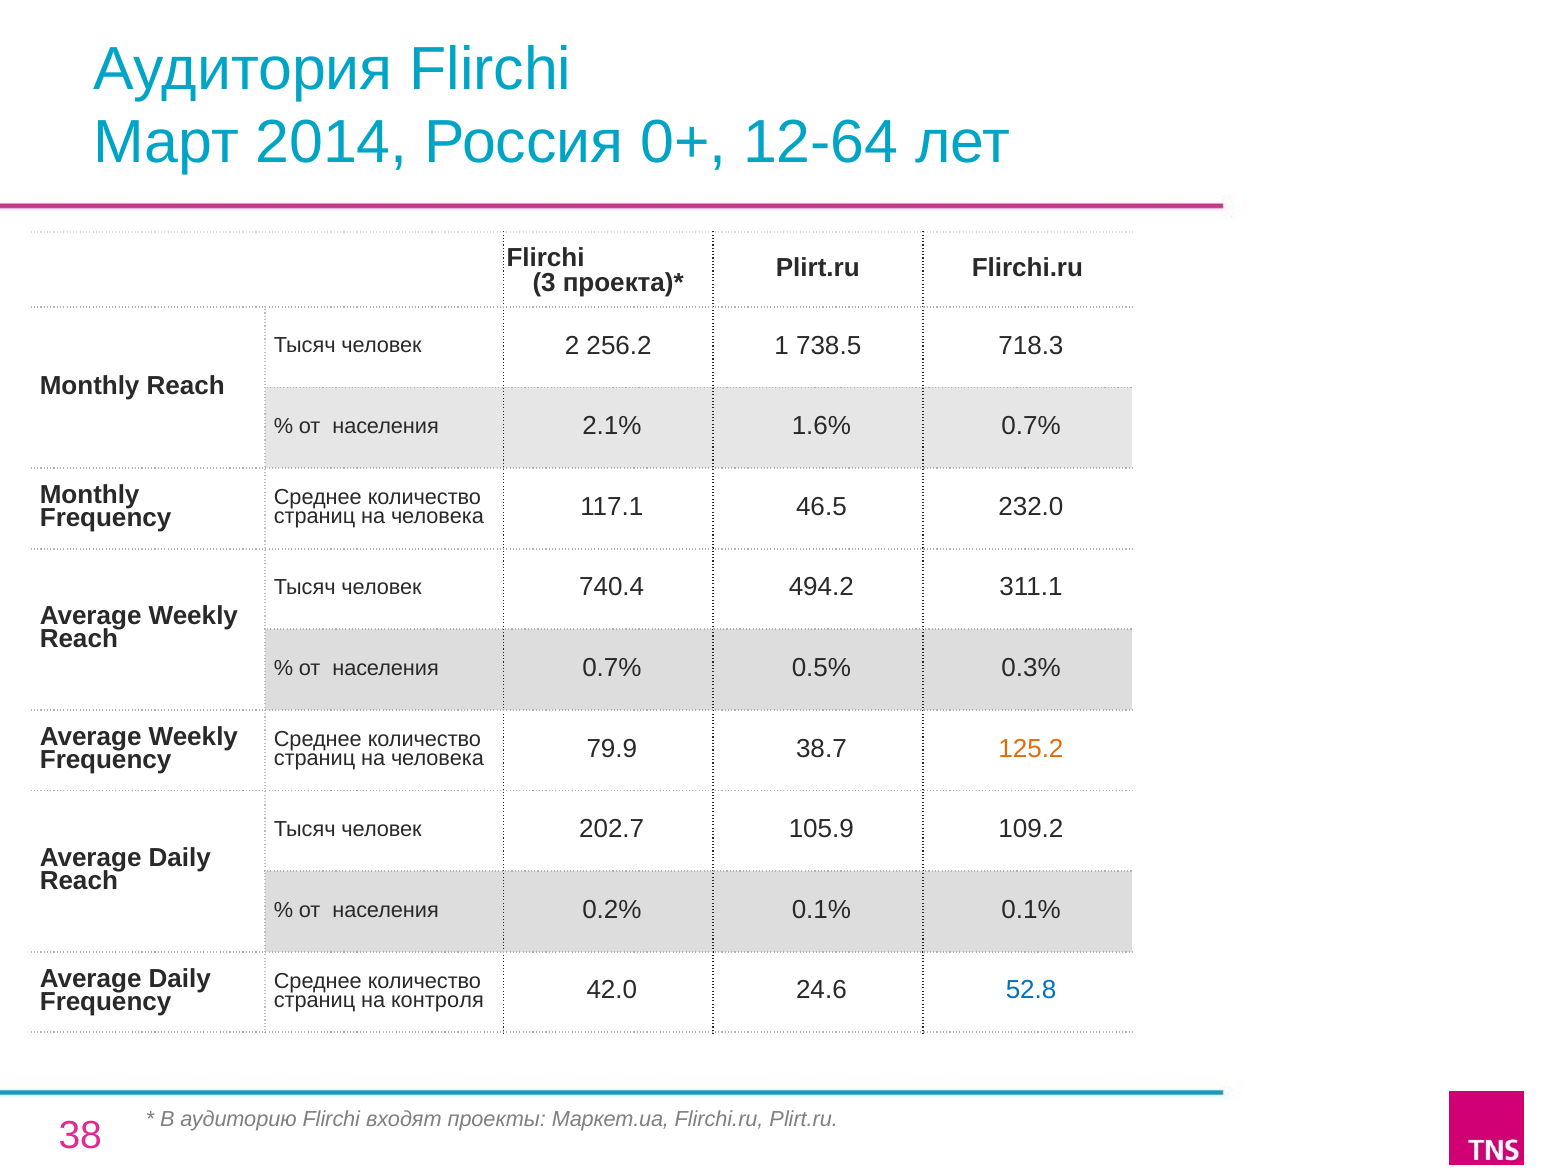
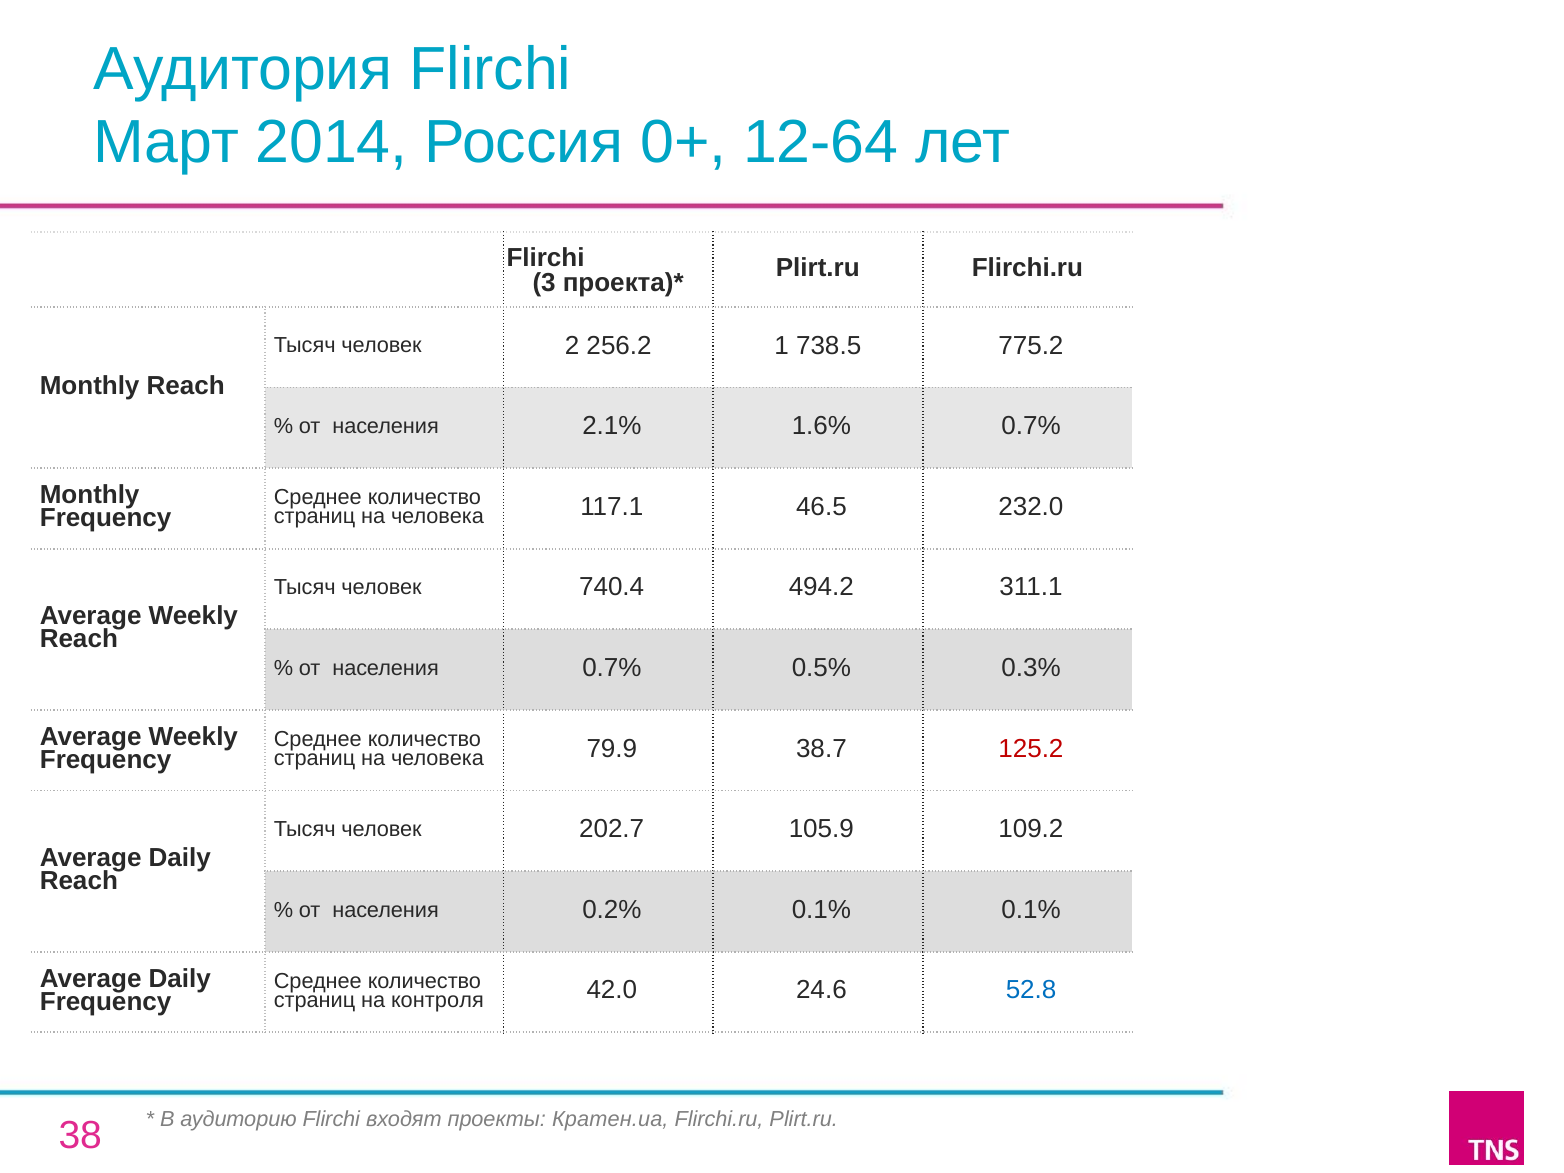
718.3: 718.3 -> 775.2 (1031, 346)
125.2 colour: orange -> red (1031, 749)
Маркет.ua: Маркет.ua -> Кратен.ua (610, 1119)
